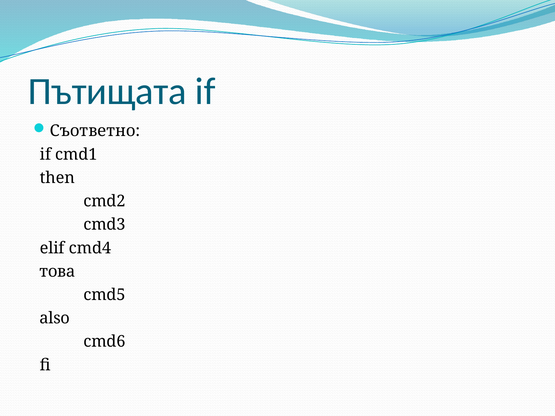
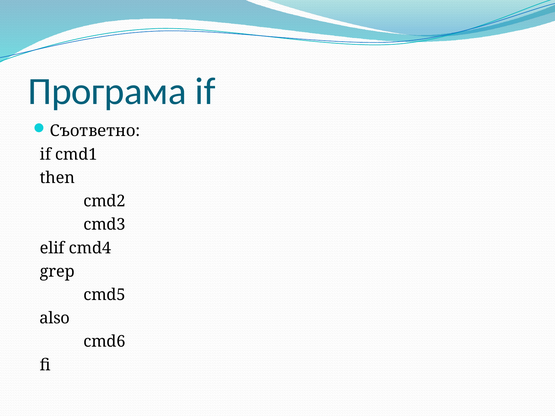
Пътищата: Пътищата -> Програма (107, 92)
това: това -> grep (57, 272)
